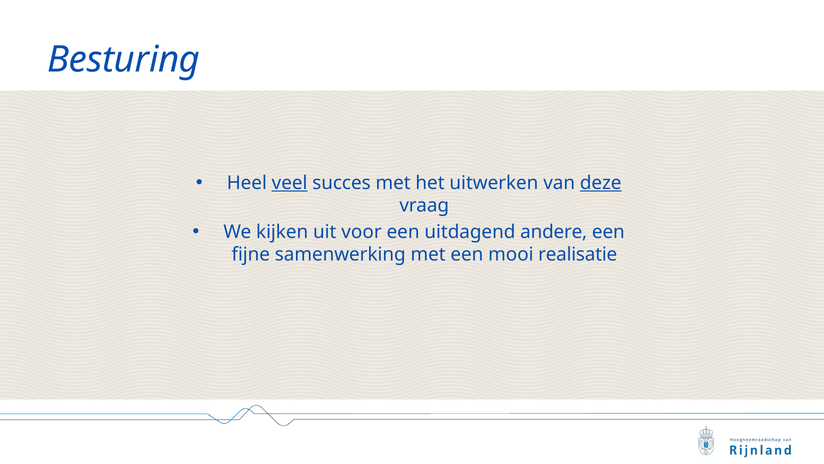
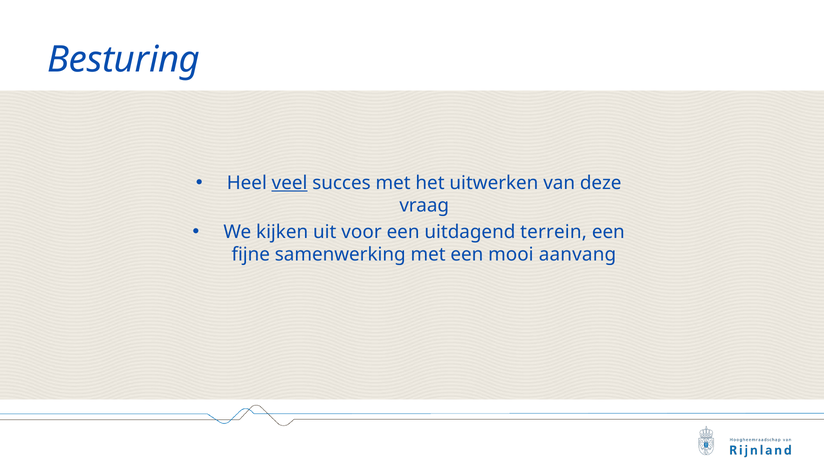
deze underline: present -> none (601, 183)
andere: andere -> terrein (554, 232)
realisatie: realisatie -> aanvang (577, 254)
